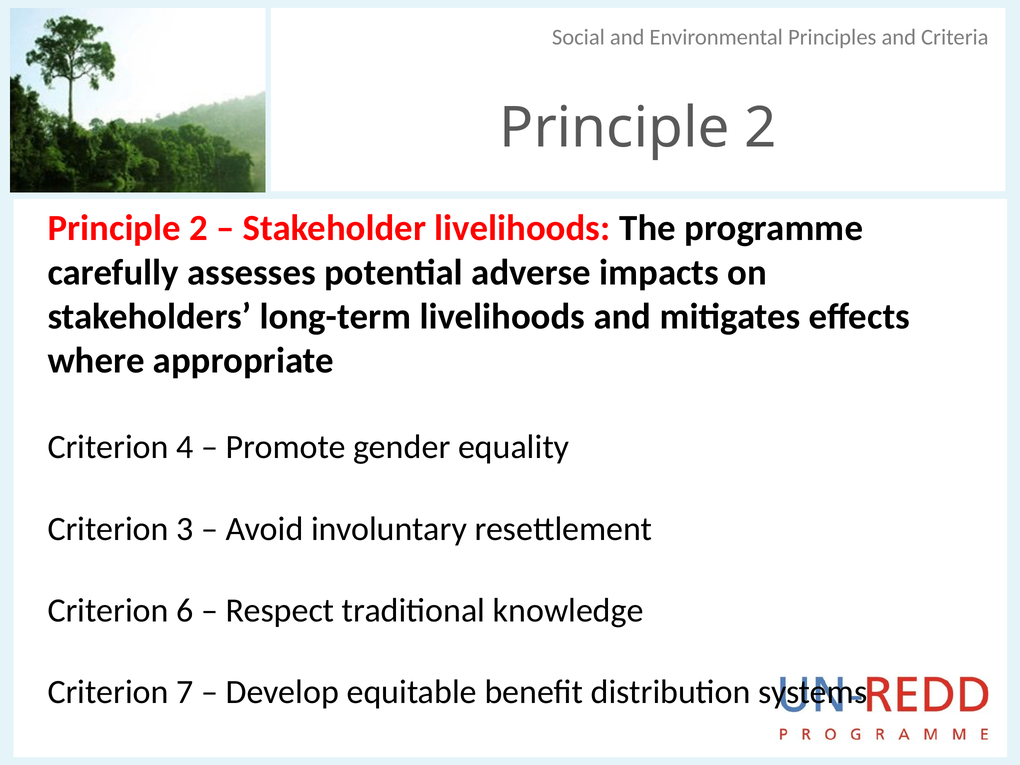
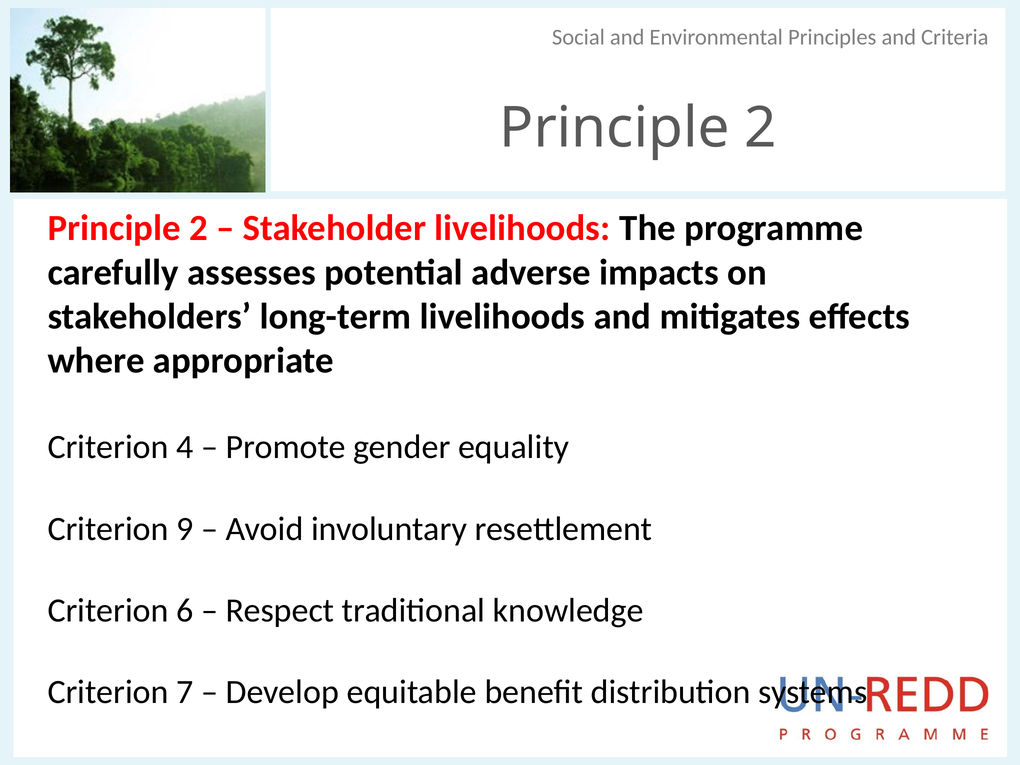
3: 3 -> 9 (185, 529)
